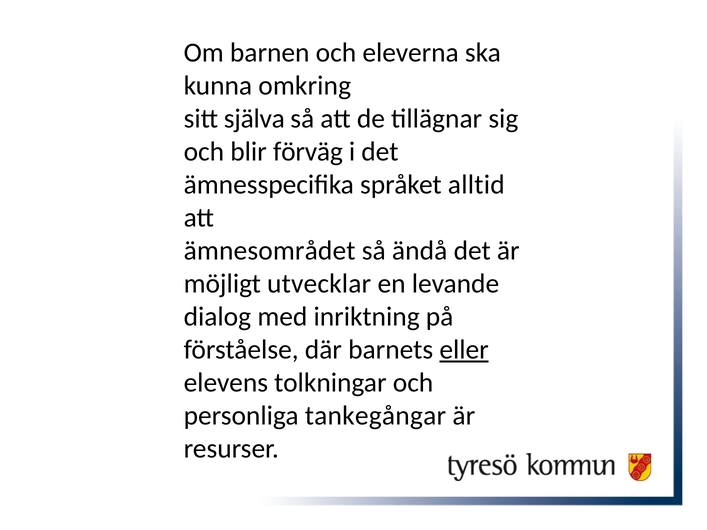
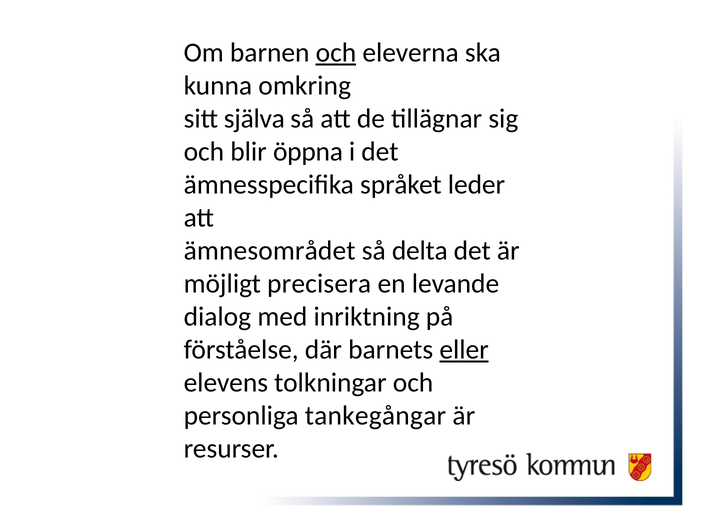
och underline: none -> present (336, 53)
förväg: förväg -> öppna (308, 152)
alltid: alltid -> leder (476, 185)
ändå: ändå -> delta (420, 251)
utvecklar: utvecklar -> precisera (319, 284)
